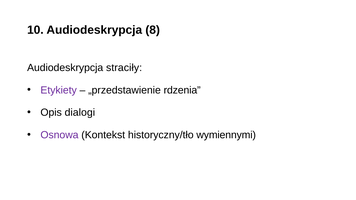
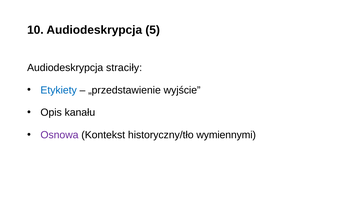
8: 8 -> 5 (153, 30)
Etykiety colour: purple -> blue (59, 90)
rdzenia: rdzenia -> wyjście (182, 90)
dialogi: dialogi -> kanału (80, 113)
